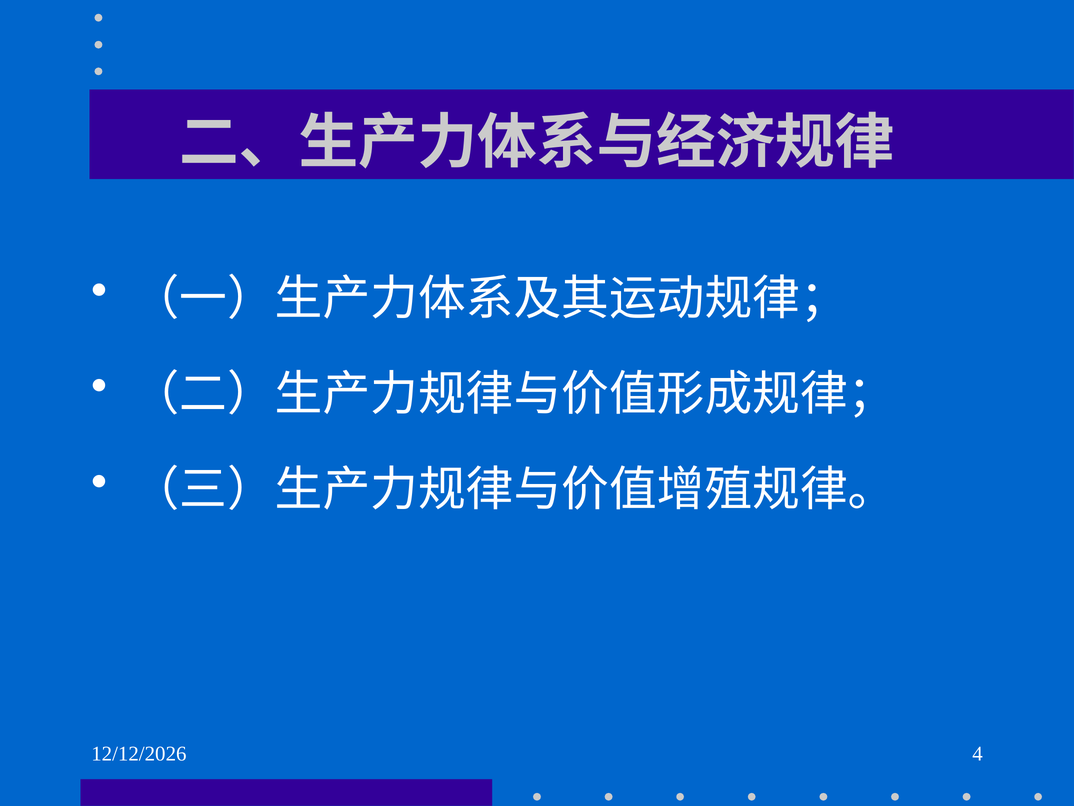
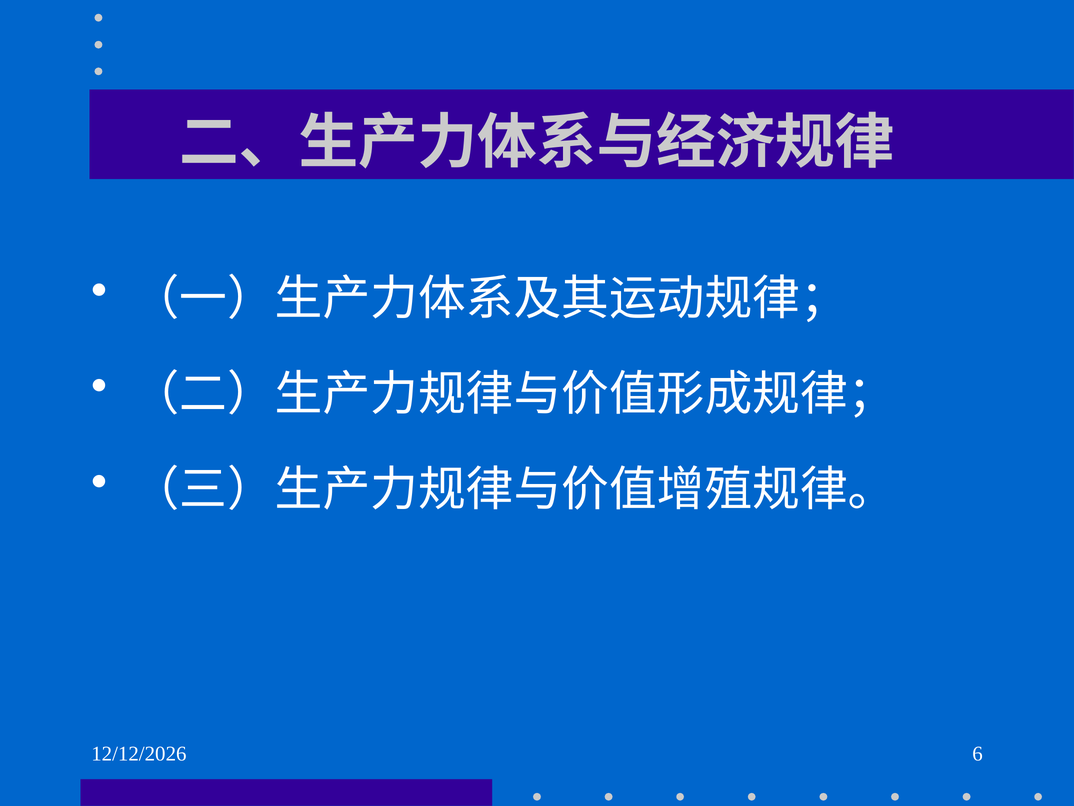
4: 4 -> 6 (978, 753)
